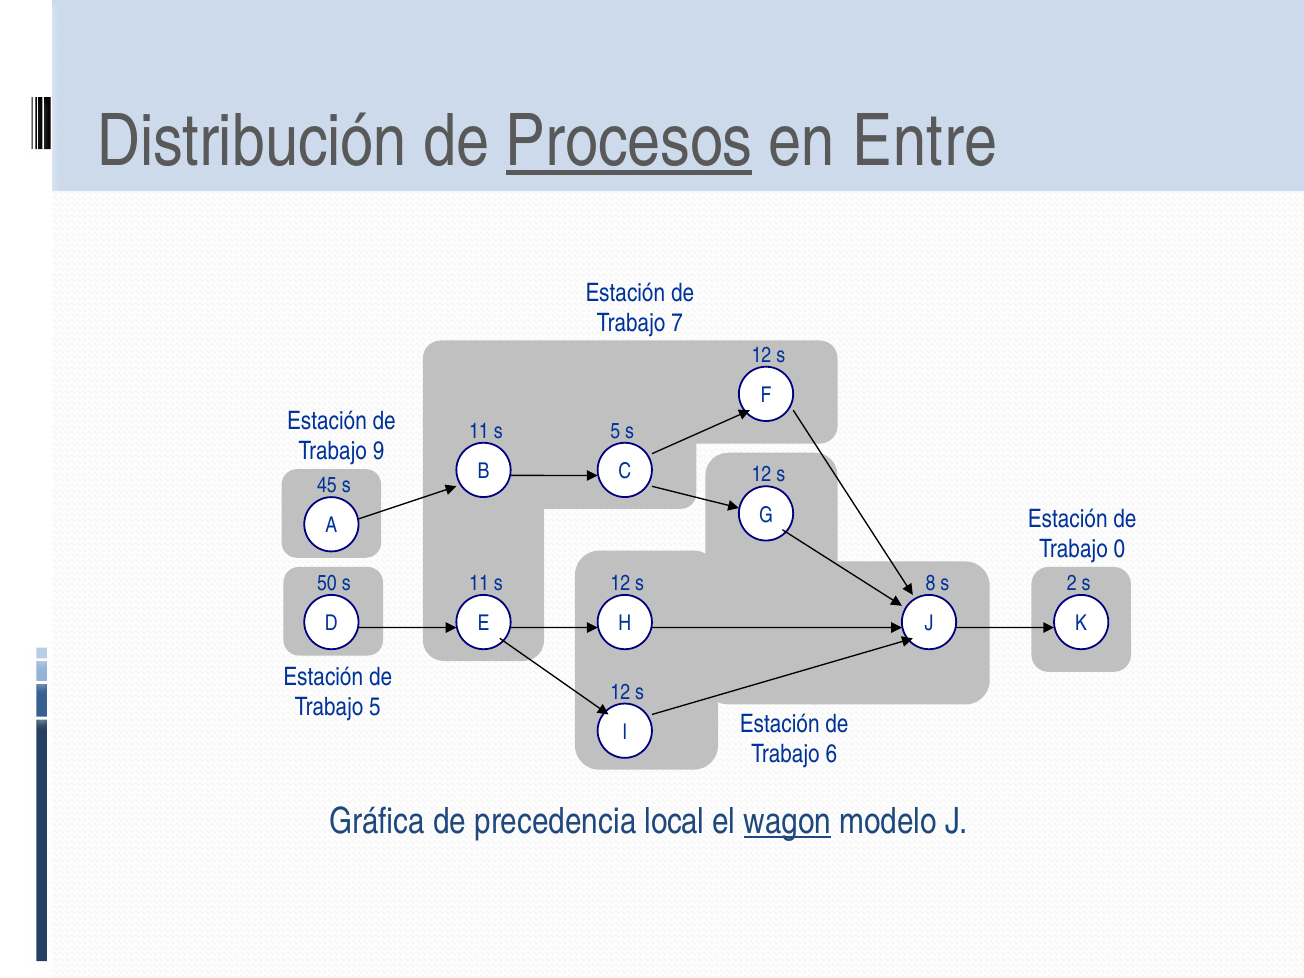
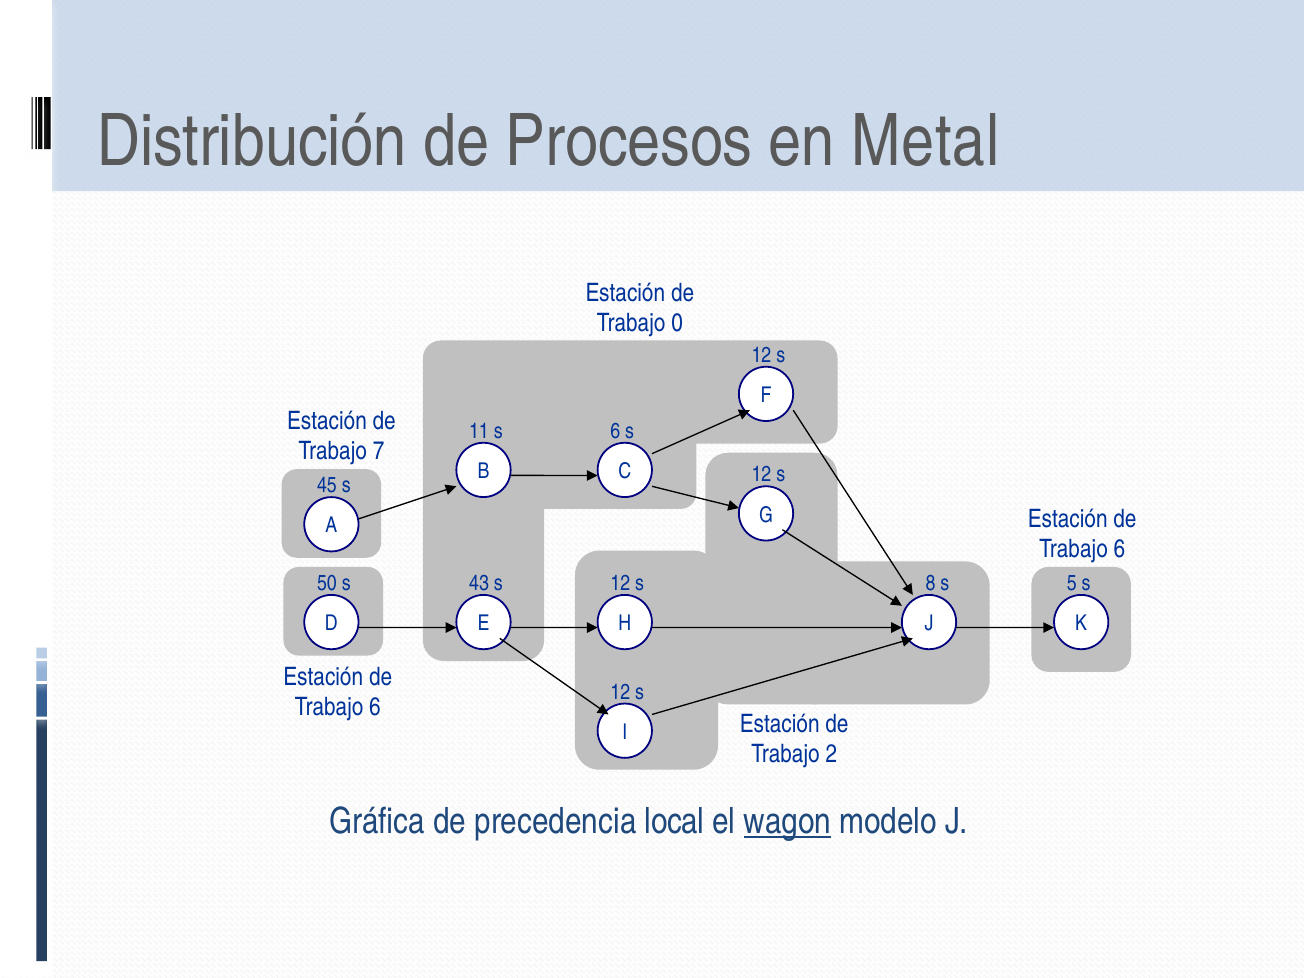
Procesos underline: present -> none (629, 141)
Entre: Entre -> Metal (925, 141)
7: 7 -> 0 (677, 323)
s 5: 5 -> 6 (615, 431)
9: 9 -> 7 (379, 451)
0: 0 -> 6 (1119, 550)
50 s 11: 11 -> 43 (479, 583)
2: 2 -> 5 (1072, 583)
5: 5 -> 6 (375, 707)
6: 6 -> 2 (831, 754)
